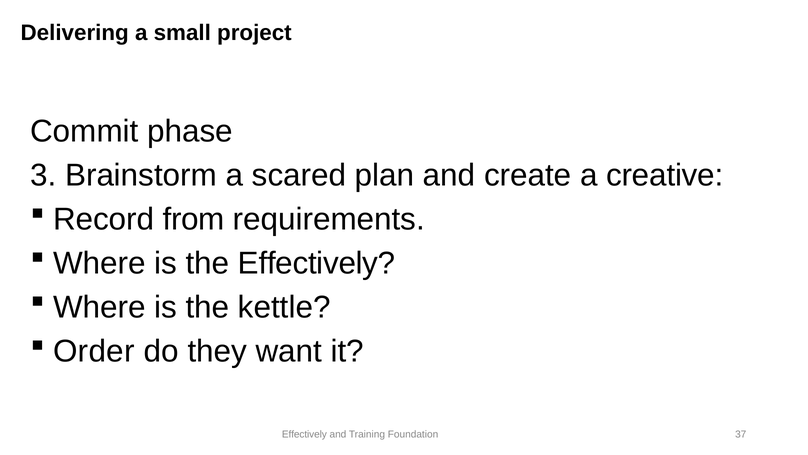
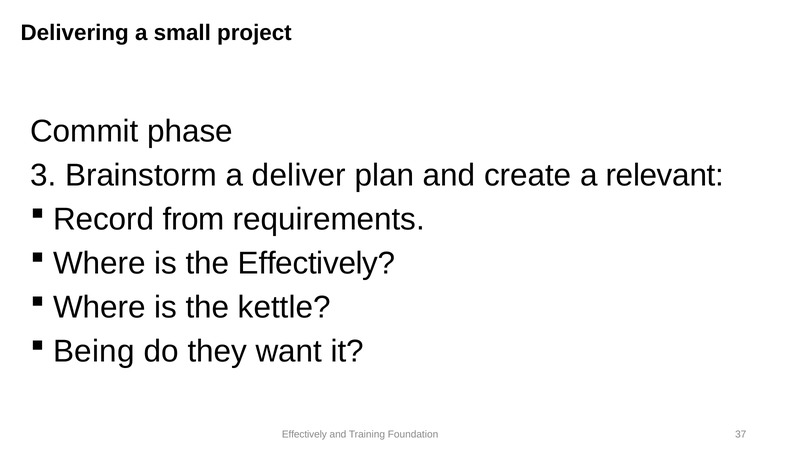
scared: scared -> deliver (299, 175)
creative: creative -> relevant (665, 175)
Order: Order -> Being (94, 351)
